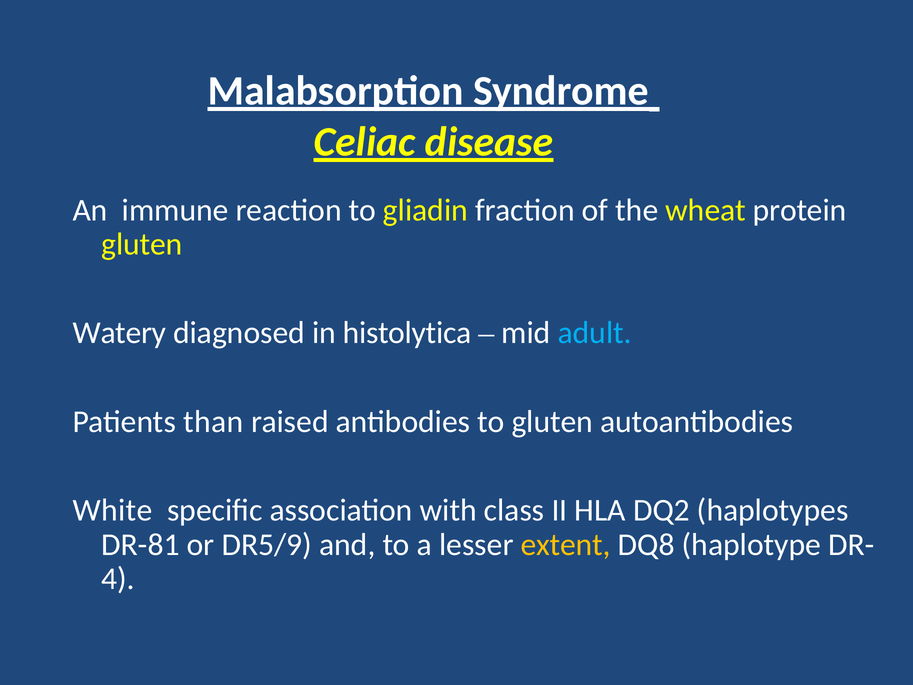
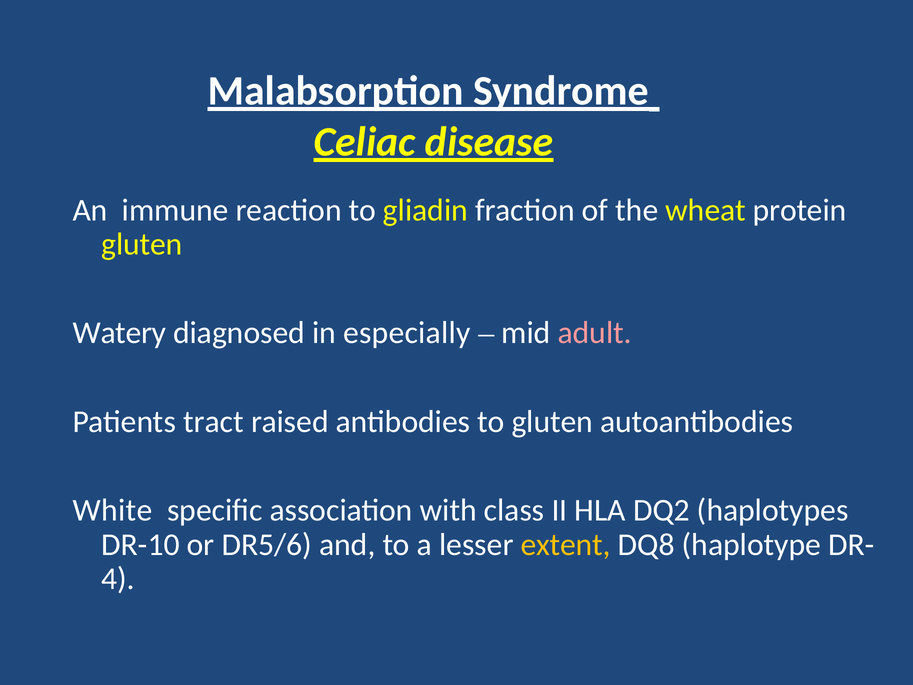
histolytica: histolytica -> especially (407, 333)
adult colour: light blue -> pink (595, 333)
than: than -> tract (213, 422)
DR-81: DR-81 -> DR-10 (140, 544)
DR5/9: DR5/9 -> DR5/6 (267, 544)
